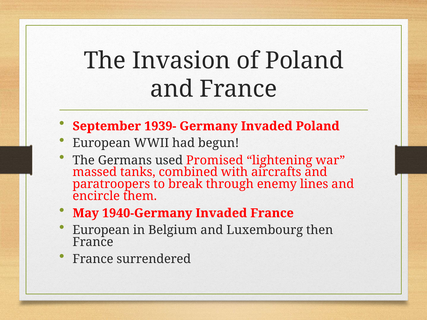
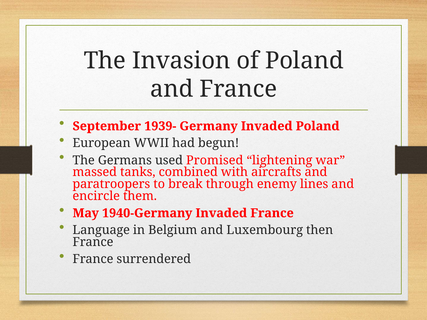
European: European -> Language (101, 230)
